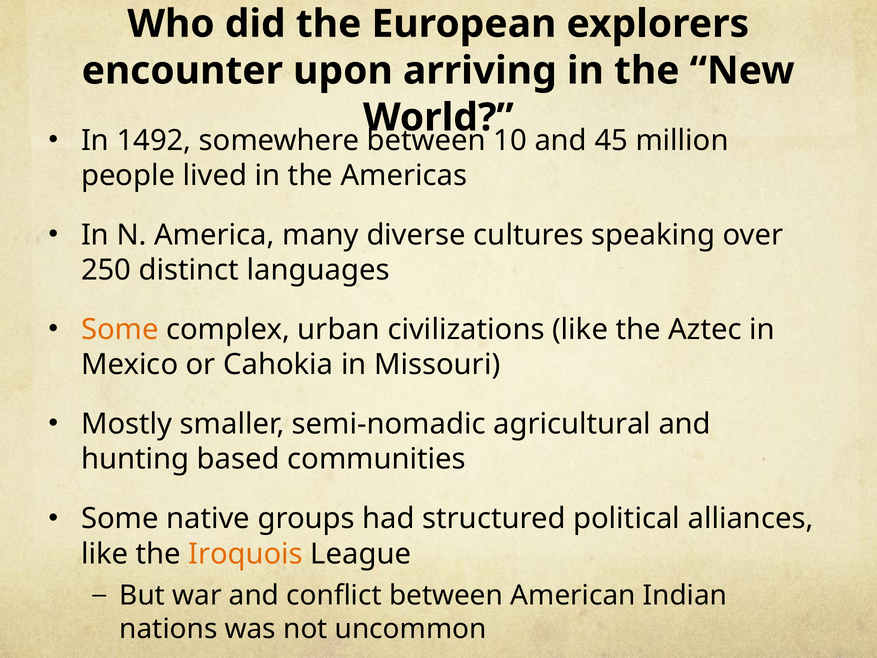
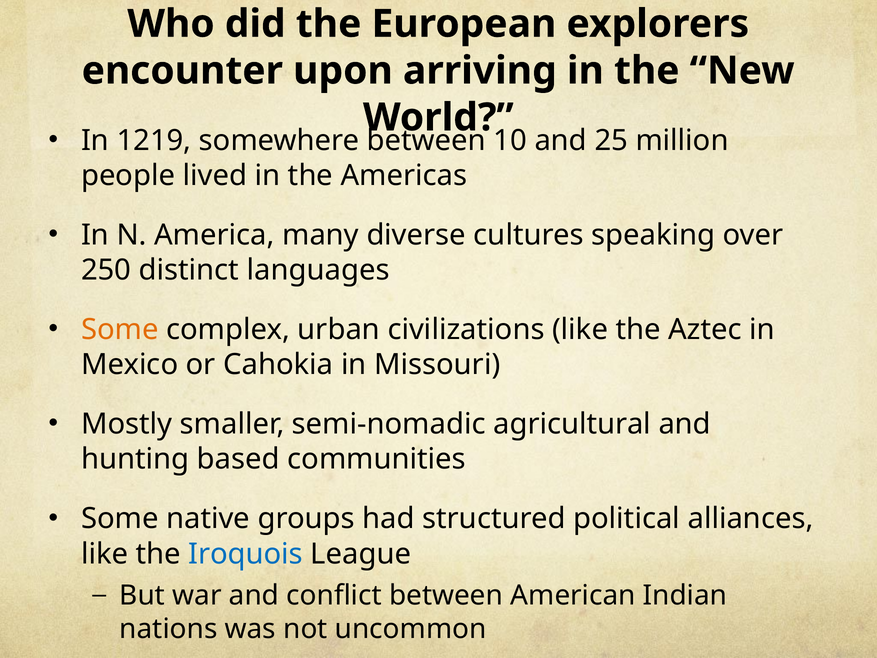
1492: 1492 -> 1219 (154, 140)
45: 45 -> 25 (611, 140)
Iroquois colour: orange -> blue (246, 554)
